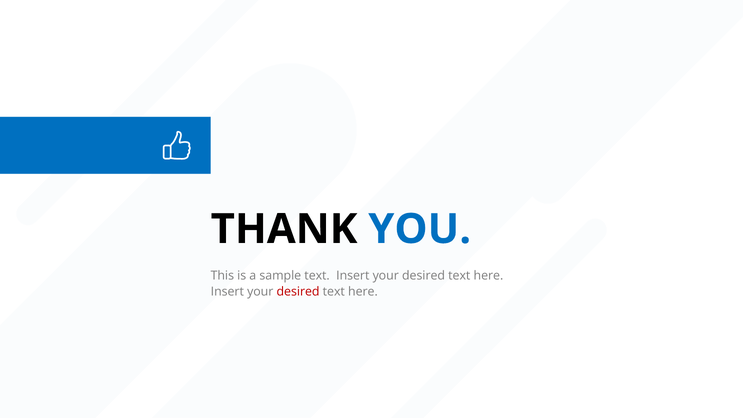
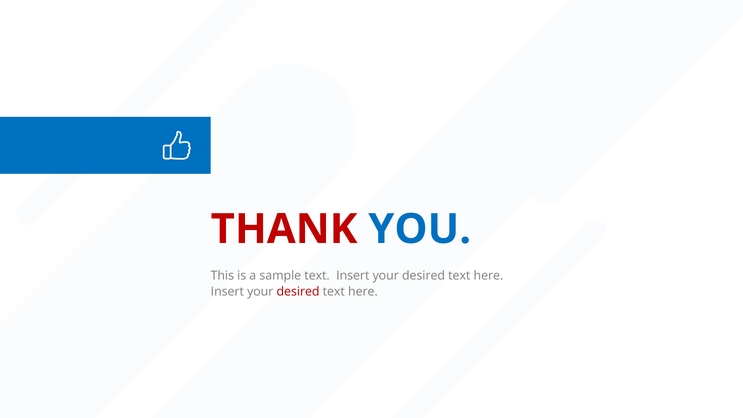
THANK colour: black -> red (284, 229)
